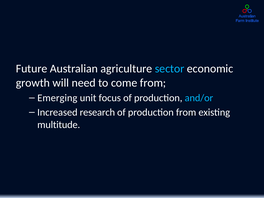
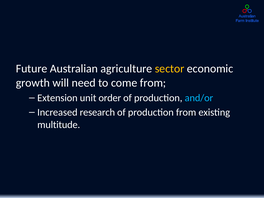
sector colour: light blue -> yellow (170, 69)
Emerging: Emerging -> Extension (57, 98)
focus: focus -> order (110, 98)
